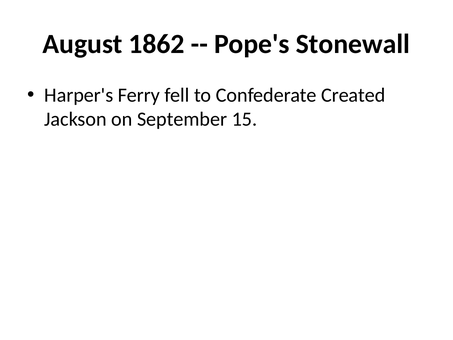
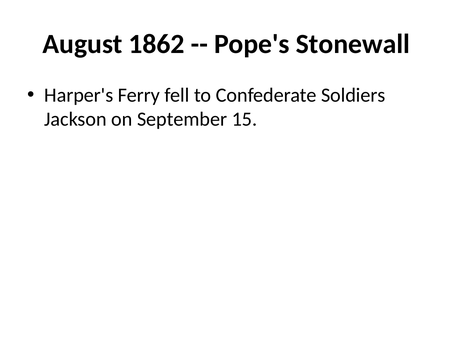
Created: Created -> Soldiers (353, 95)
